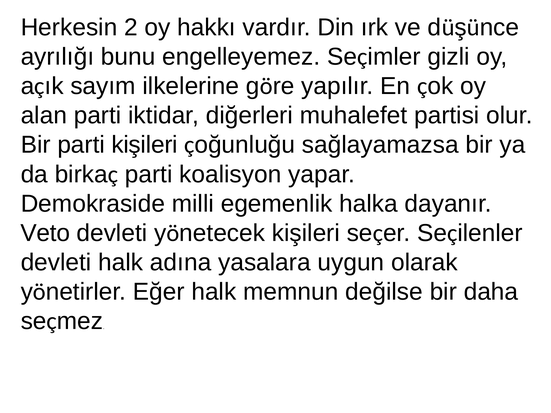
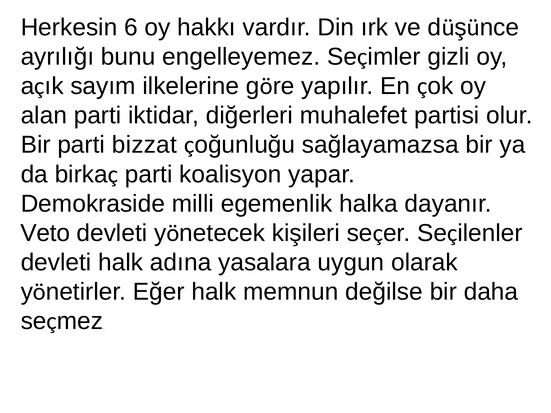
2: 2 -> 6 (131, 27)
parti kişileri: kişileri -> bizzat (144, 145)
